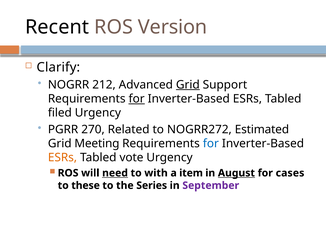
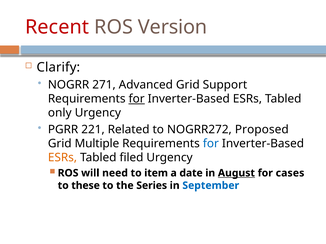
Recent colour: black -> red (57, 27)
212: 212 -> 271 (104, 85)
Grid underline: present -> none (188, 85)
filed: filed -> only (60, 113)
270: 270 -> 221 (93, 130)
Estimated: Estimated -> Proposed (262, 130)
Meeting: Meeting -> Multiple (97, 144)
vote: vote -> filed (131, 158)
need underline: present -> none (115, 173)
with: with -> item (156, 173)
item: item -> date (191, 173)
September colour: purple -> blue (211, 186)
